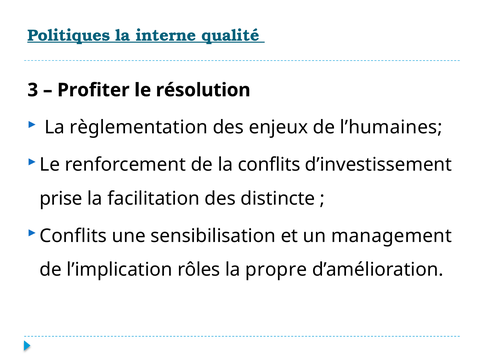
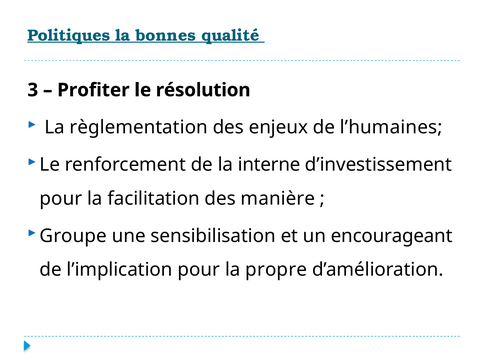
interne: interne -> bonnes (166, 35)
la conflits: conflits -> interne (269, 165)
prise: prise -> pour (61, 199)
distincte: distincte -> manière (278, 199)
Conflits: Conflits -> Groupe (73, 236)
management: management -> encourageant (392, 236)
l’implication rôles: rôles -> pour (199, 270)
